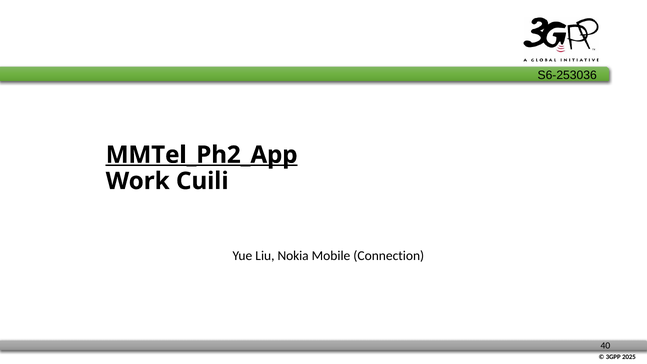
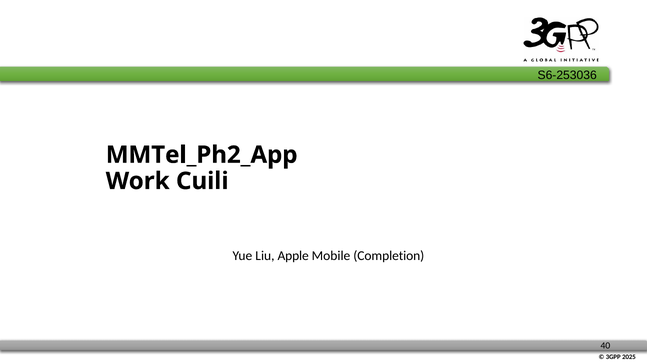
MMTel_Ph2_App underline: present -> none (202, 155)
Nokia: Nokia -> Apple (293, 256)
Connection: Connection -> Completion (389, 256)
